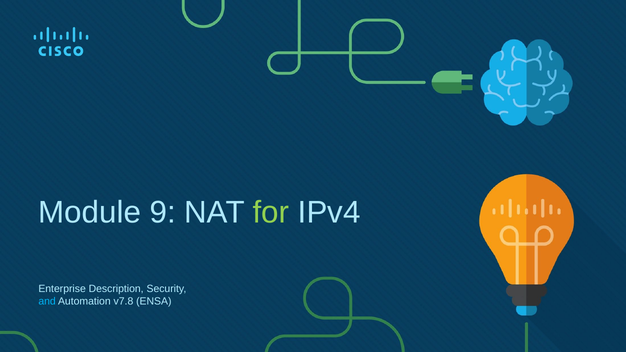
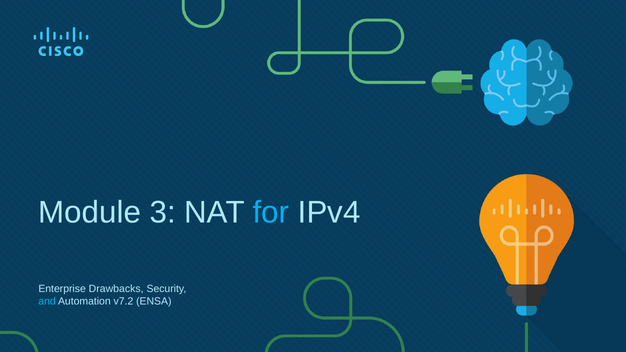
9: 9 -> 3 (163, 212)
for colour: light green -> light blue (271, 212)
Description: Description -> Drawbacks (116, 289)
v7.8: v7.8 -> v7.2 (123, 301)
